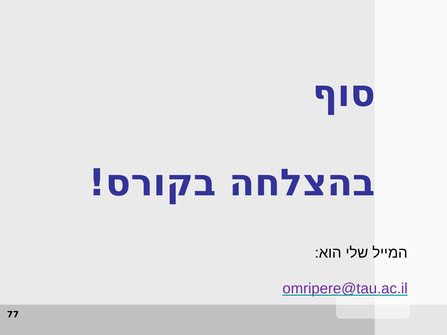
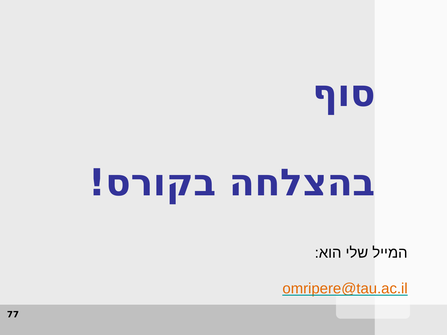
omripere@tau.ac.il colour: purple -> orange (345, 289)
